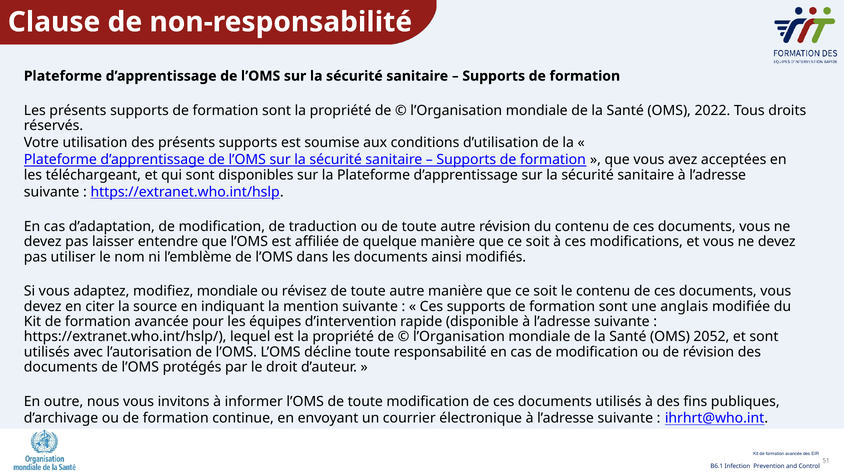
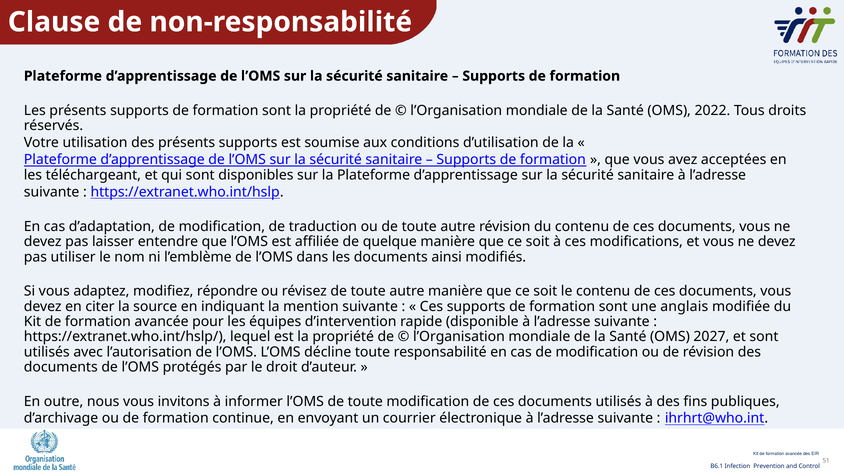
modifiez mondiale: mondiale -> répondre (227, 291)
2052: 2052 -> 2027 (711, 337)
